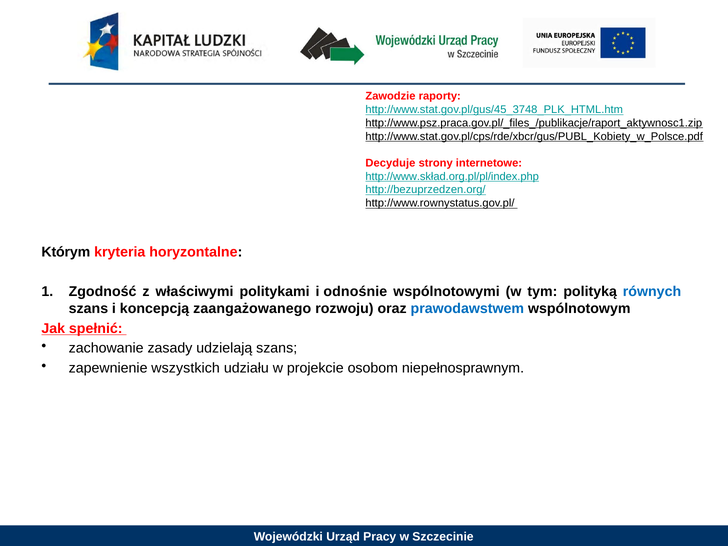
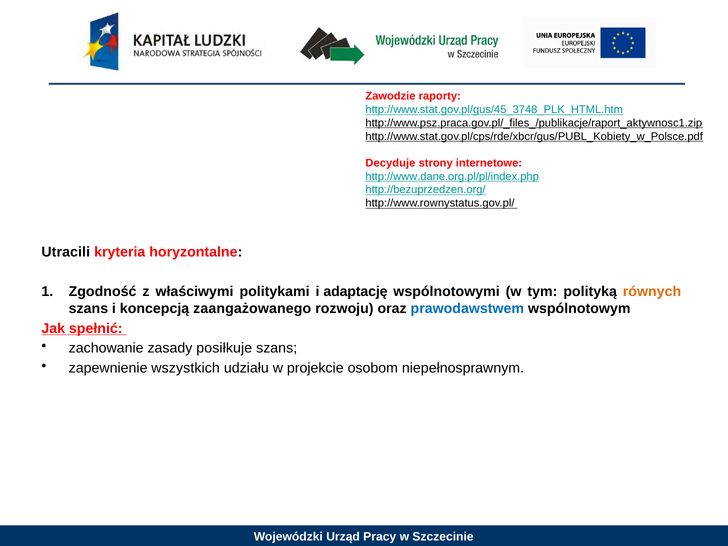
http://www.skład.org.pl/pl/index.php: http://www.skład.org.pl/pl/index.php -> http://www.dane.org.pl/pl/index.php (452, 176)
Którym: Którym -> Utracili (66, 252)
odnośnie: odnośnie -> adaptację (355, 292)
równych colour: blue -> orange (652, 292)
udzielają: udzielają -> posiłkuje (224, 348)
